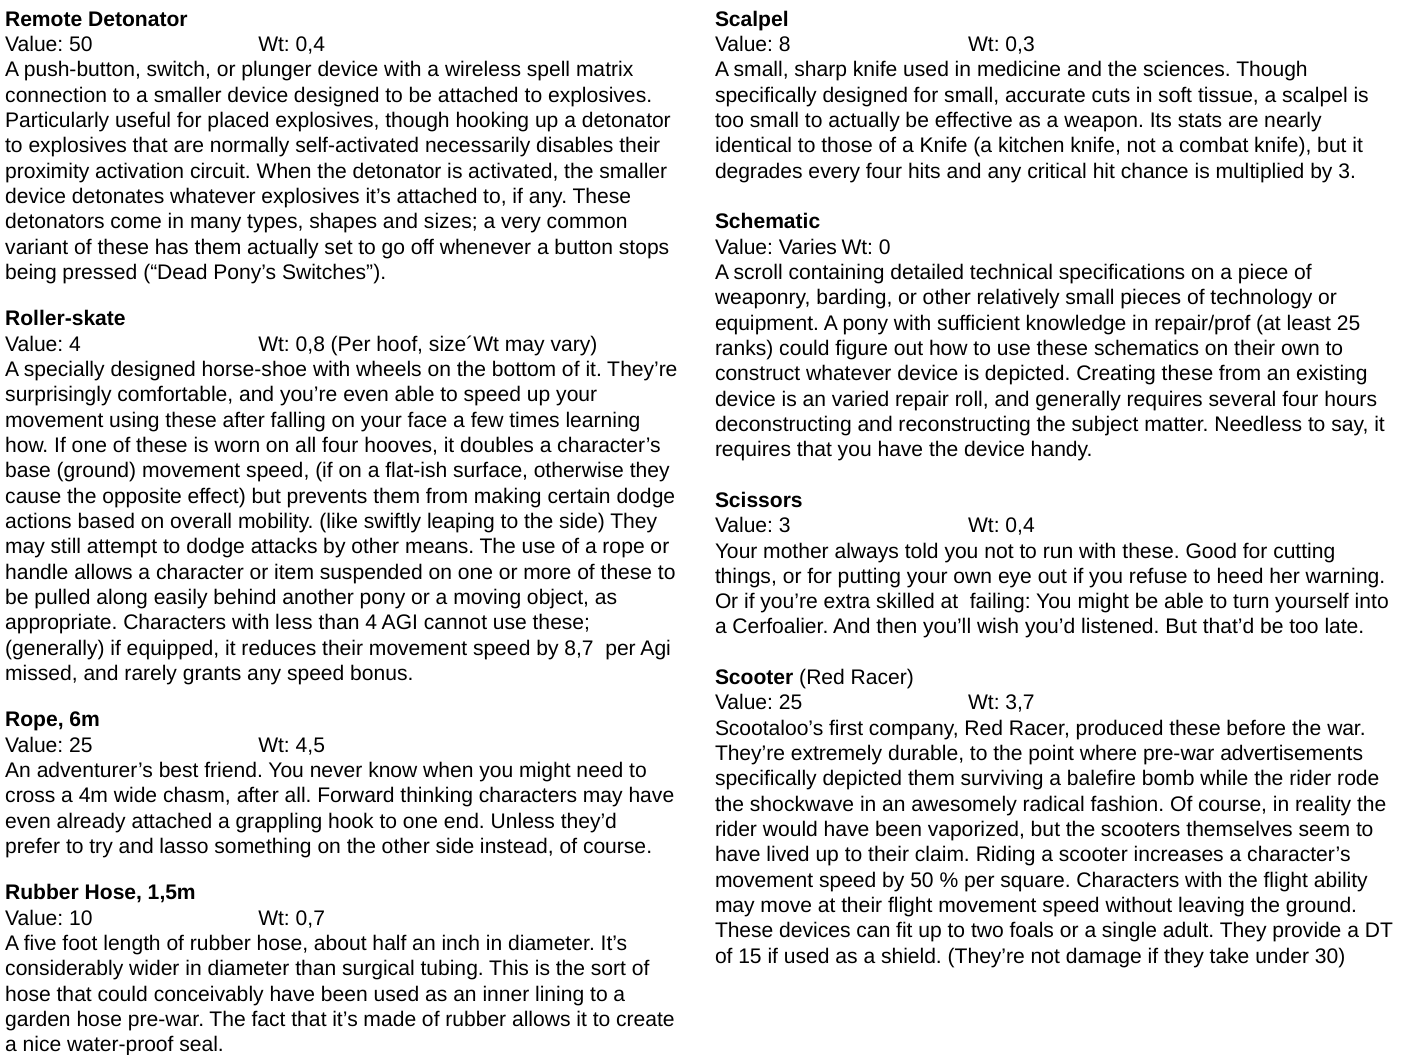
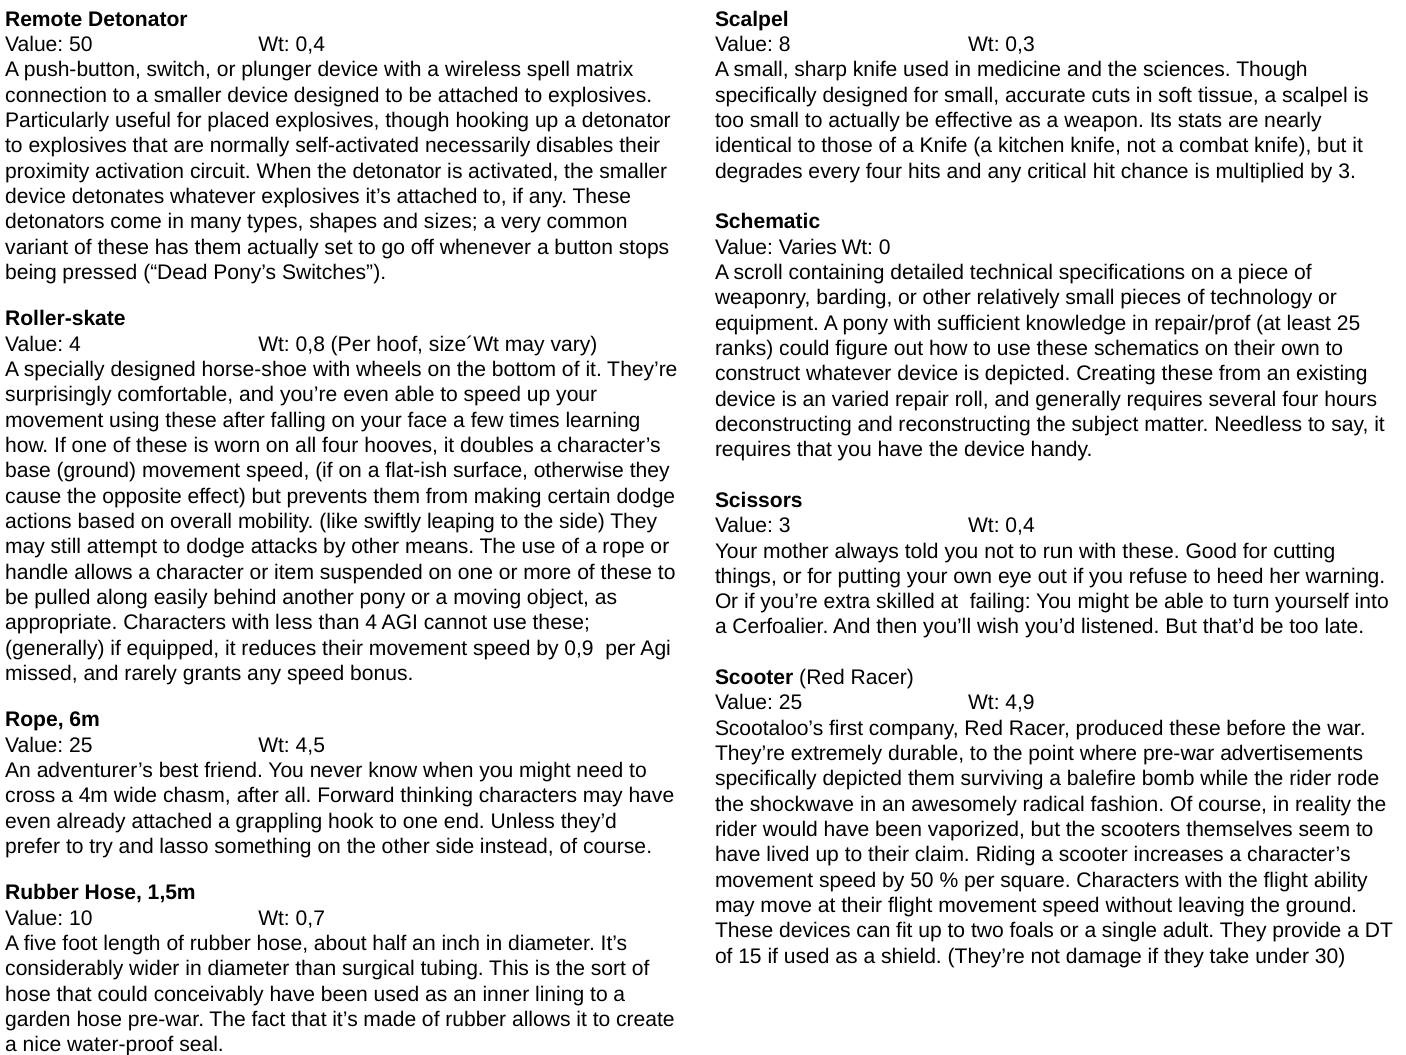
8,7: 8,7 -> 0,9 (579, 648)
3,7: 3,7 -> 4,9 (1020, 703)
